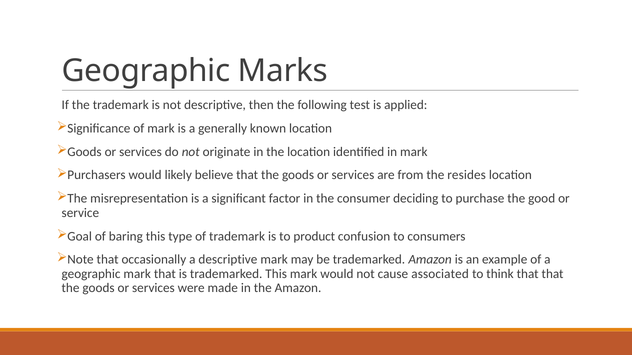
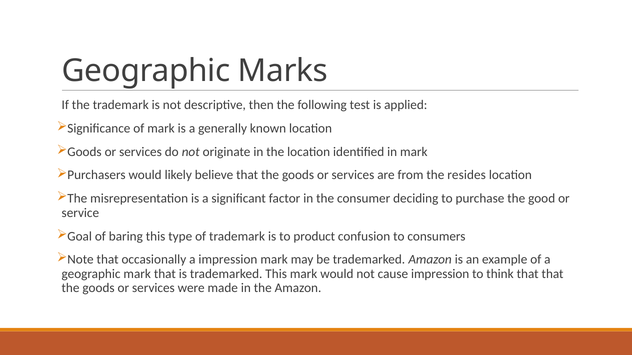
a descriptive: descriptive -> impression (228, 260)
cause associated: associated -> impression (440, 274)
